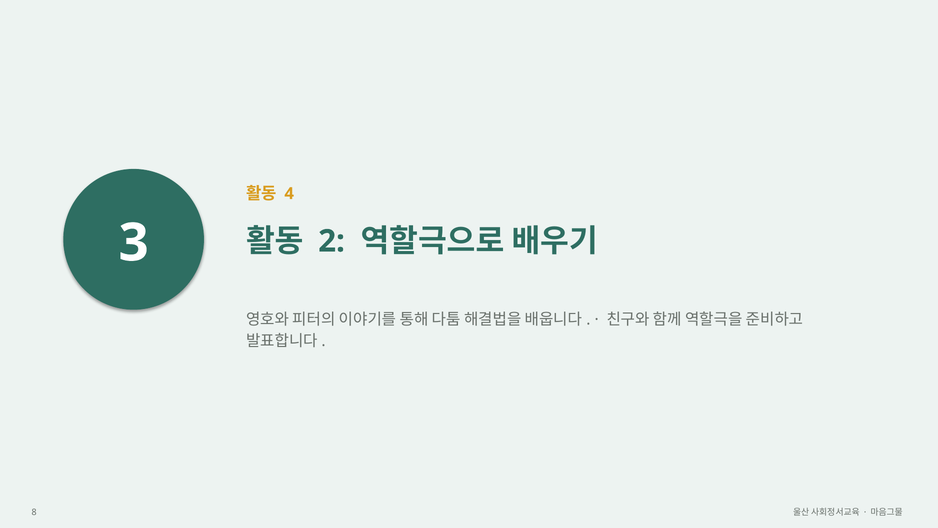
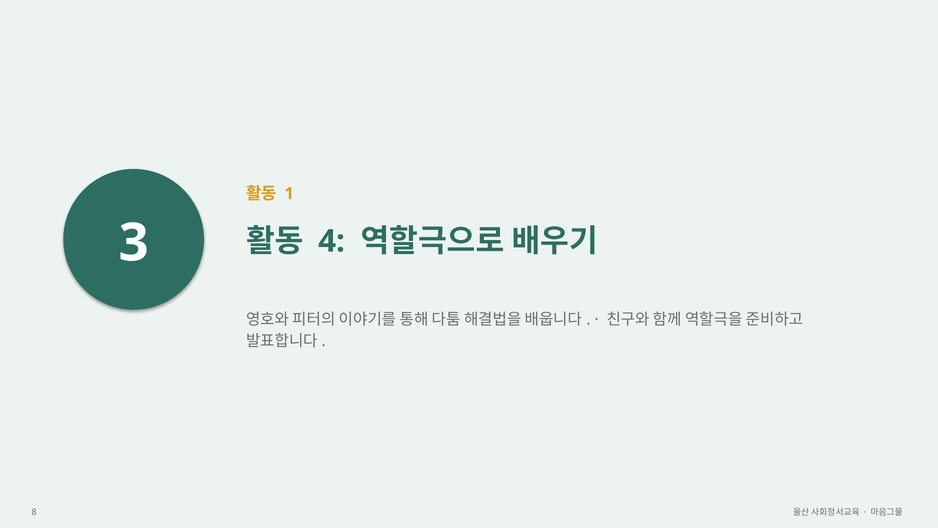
4: 4 -> 1 (289, 193)
2: 2 -> 4 (332, 241)
